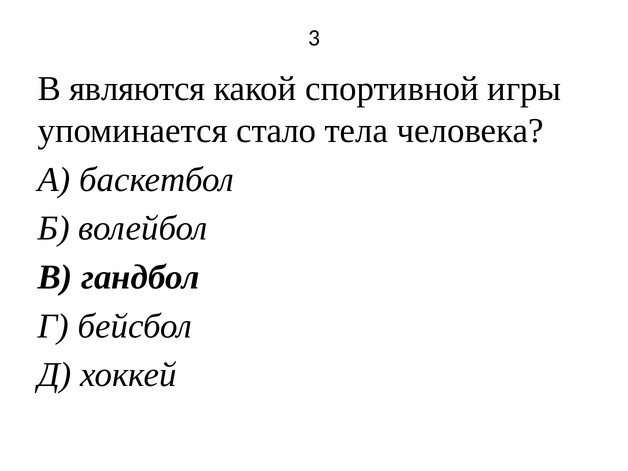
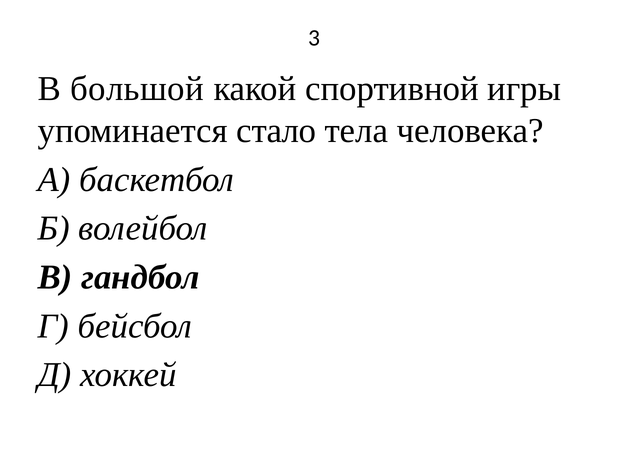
являются: являются -> большой (137, 89)
